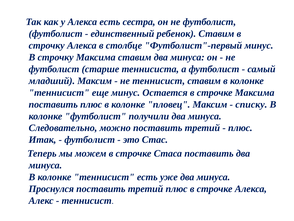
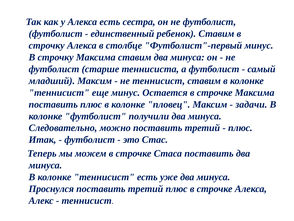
списку: списку -> задачи (251, 104)
